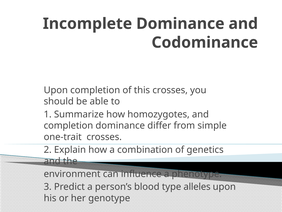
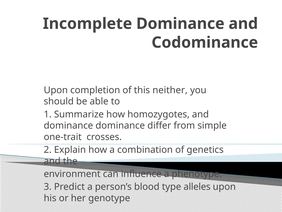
this crosses: crosses -> neither (170, 90)
completion: completion -> dominance (68, 125)
